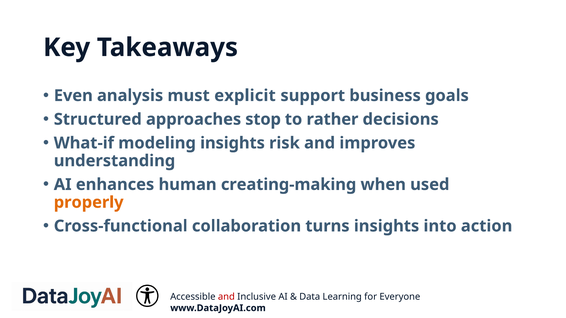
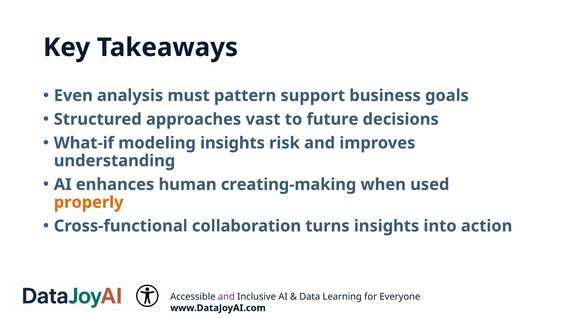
explicit: explicit -> pattern (245, 96)
stop: stop -> vast (263, 119)
rather: rather -> future (332, 119)
and colour: red -> purple (226, 297)
